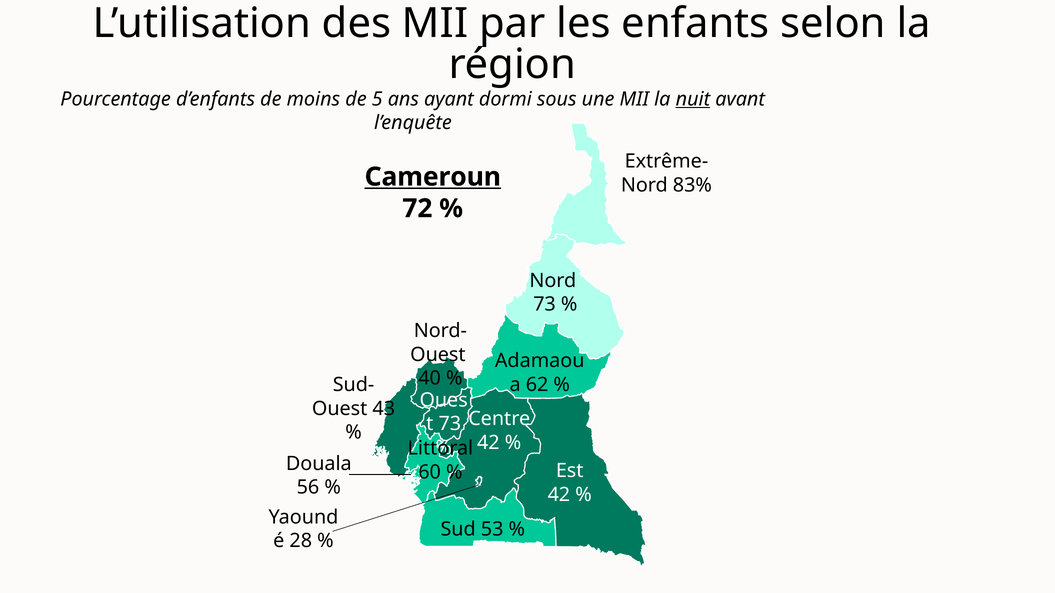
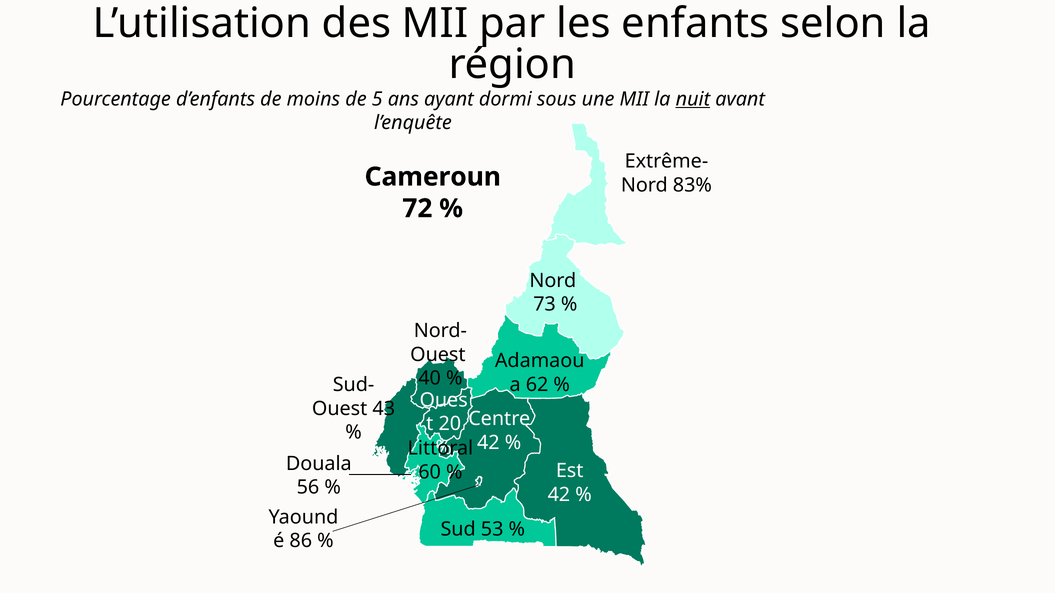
Cameroun underline: present -> none (433, 177)
73: 73 -> 20 (450, 424)
28: 28 -> 86 (301, 541)
